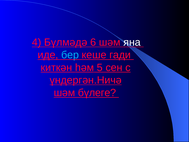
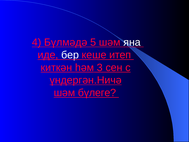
6: 6 -> 5 (93, 42)
бер colour: light blue -> white (70, 55)
гади: гади -> итеп (120, 55)
5: 5 -> 3 (100, 67)
